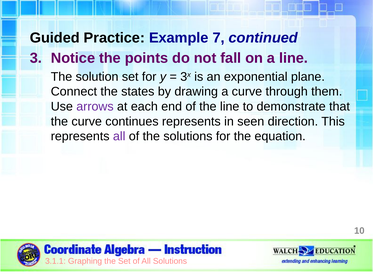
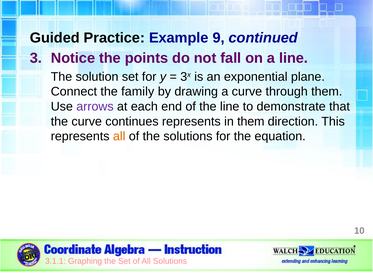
7: 7 -> 9 (219, 38)
states: states -> family (138, 92)
in seen: seen -> them (251, 121)
all colour: purple -> orange (119, 136)
